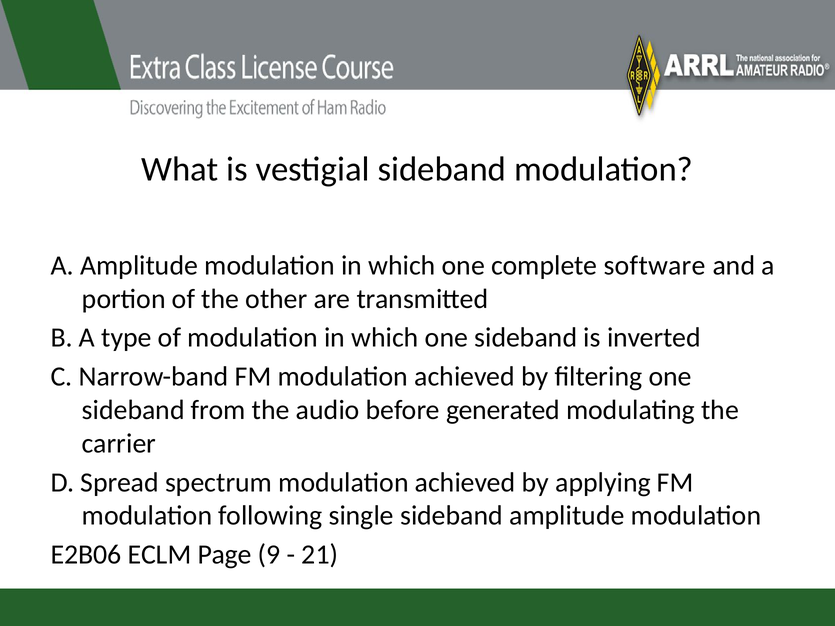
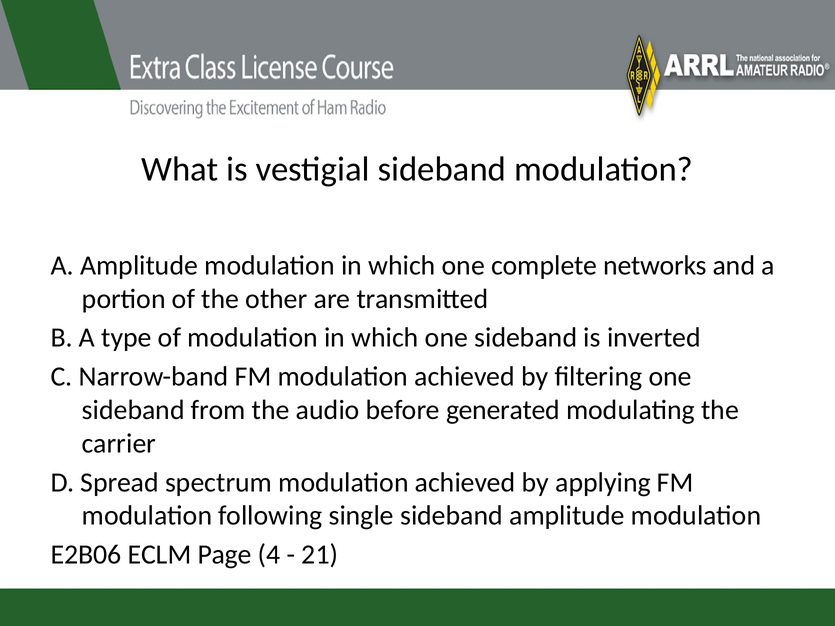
software: software -> networks (655, 266)
9: 9 -> 4 (269, 555)
